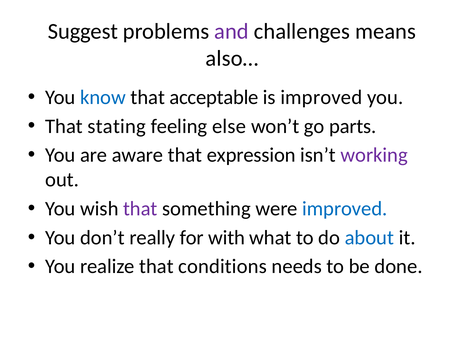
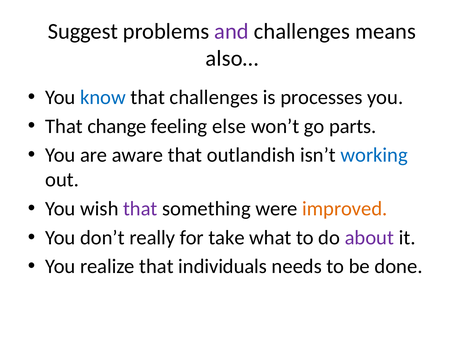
that acceptable: acceptable -> challenges (214, 97)
is improved: improved -> processes (321, 97)
stating: stating -> change (117, 126)
expression: expression -> outlandish (251, 155)
working colour: purple -> blue (374, 155)
improved colour: blue -> orange (345, 209)
with: with -> take (227, 238)
about colour: blue -> purple (369, 238)
conditions: conditions -> individuals (223, 266)
